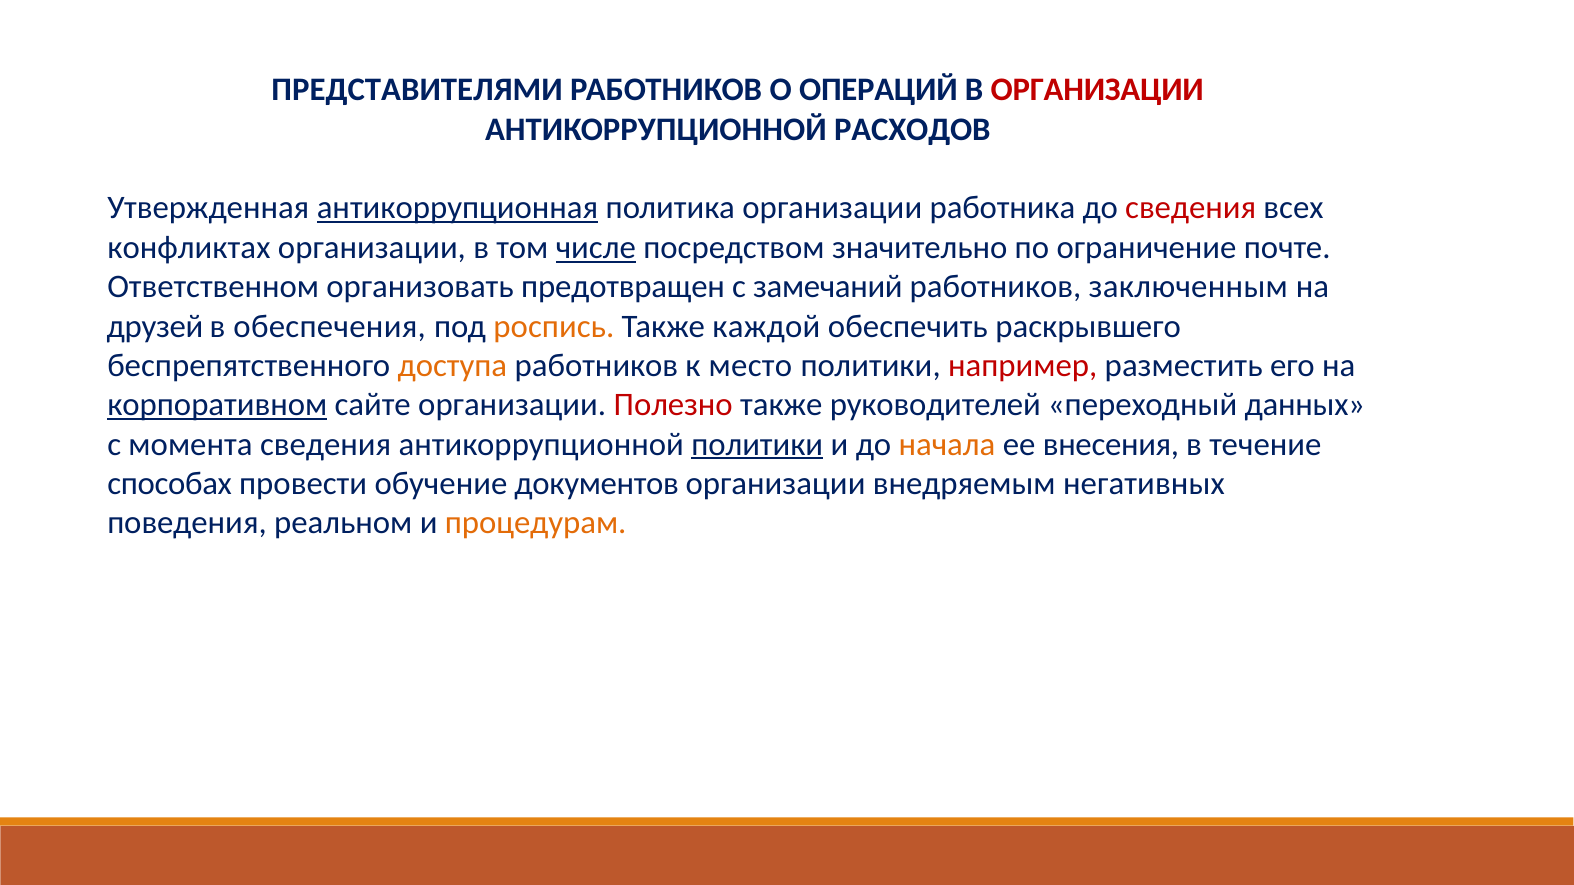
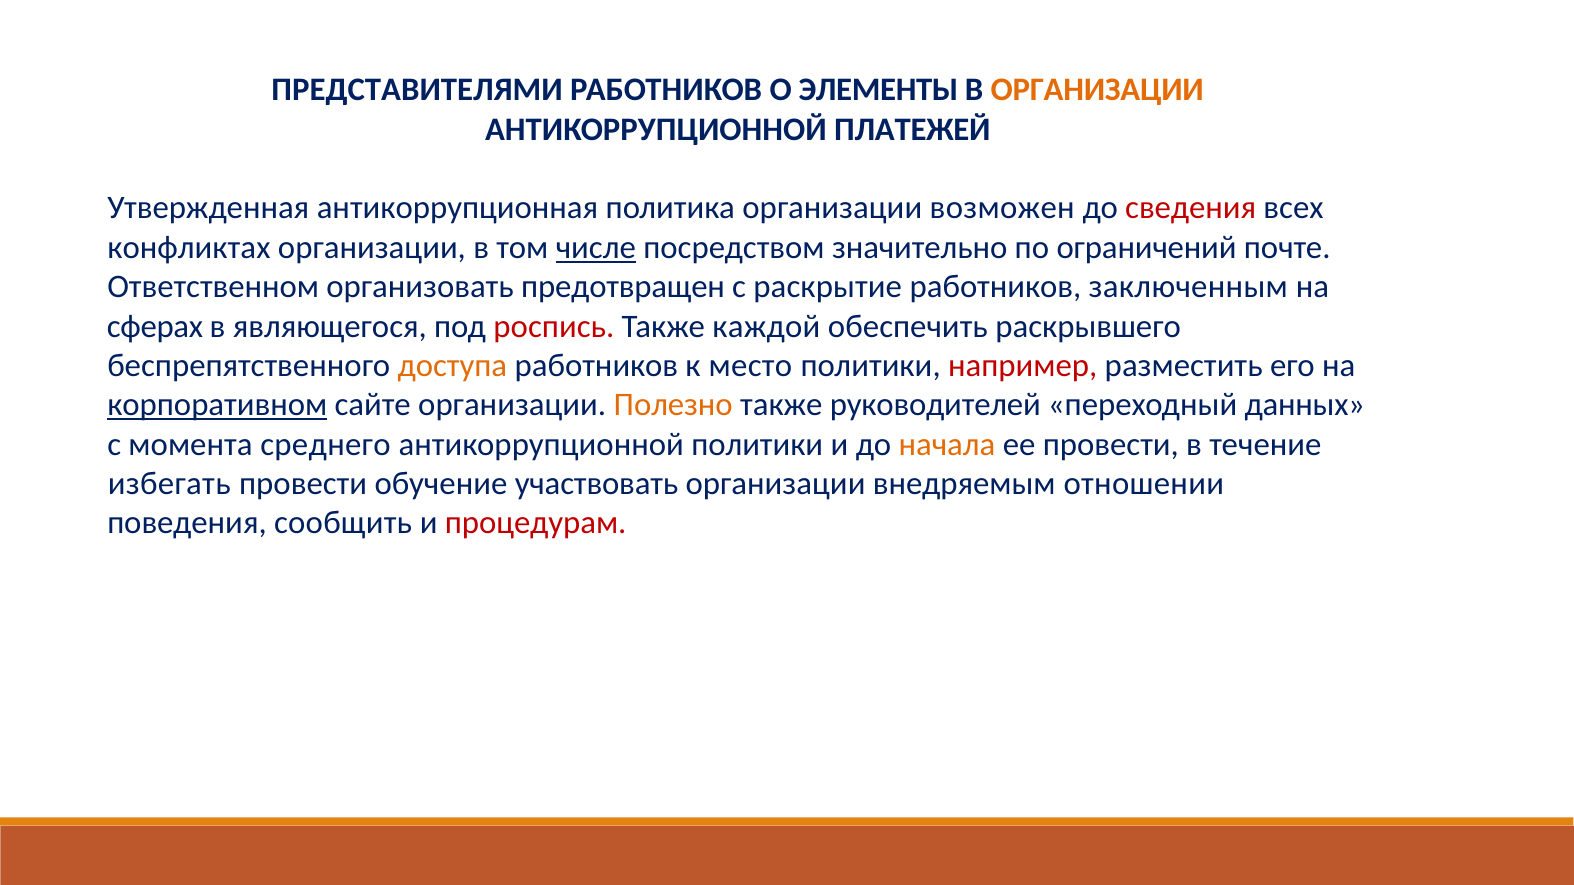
ОПЕРАЦИЙ: ОПЕРАЦИЙ -> ЭЛЕМЕНТЫ (878, 90)
ОРГАНИЗАЦИИ colour: red -> orange (1097, 90)
РАСХОДОВ: РАСХОДОВ -> ПЛАТЕЖЕЙ (912, 130)
антикоррупционная underline: present -> none (458, 208)
работника: работника -> возможен (1002, 208)
ограничение: ограничение -> ограничений (1147, 248)
замечаний: замечаний -> раскрытие (828, 287)
друзей: друзей -> сферах (155, 326)
обеспечения: обеспечения -> являющегося (330, 326)
роспись colour: orange -> red (554, 326)
Полезно colour: red -> orange (673, 405)
момента сведения: сведения -> среднего (325, 444)
политики underline: present -> none (757, 444)
ее внесения: внесения -> провести (1111, 444)
способах: способах -> избегать (169, 484)
документов: документов -> участвовать (597, 484)
негативных: негативных -> отношении (1144, 484)
реальном: реальном -> сообщить (343, 523)
процедурам colour: orange -> red (536, 523)
